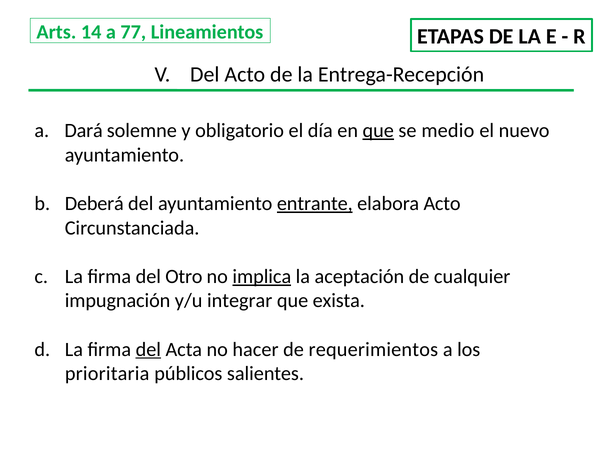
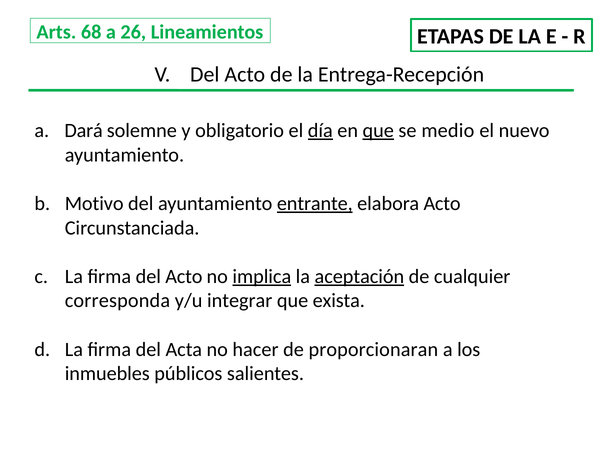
14: 14 -> 68 (91, 32)
77: 77 -> 26 (133, 32)
día underline: none -> present (320, 130)
Deberá: Deberá -> Motivo (94, 203)
firma del Otro: Otro -> Acto (184, 276)
aceptación underline: none -> present (359, 276)
impugnación: impugnación -> corresponda (117, 300)
del underline: present -> none (148, 349)
requerimientos: requerimientos -> proporcionaran (373, 349)
prioritaria: prioritaria -> inmuebles (107, 373)
